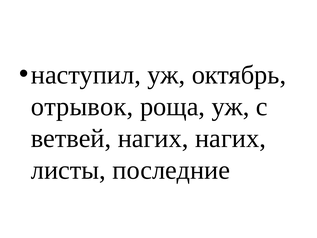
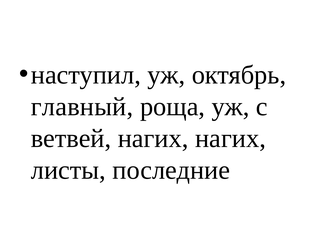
отрывок: отрывок -> главный (82, 106)
